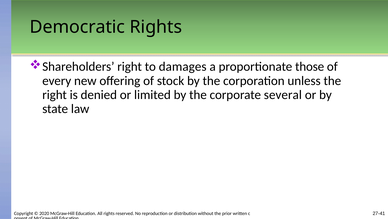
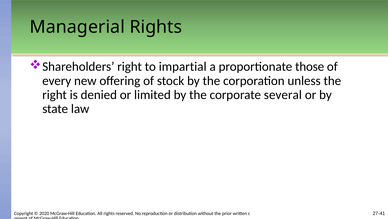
Democratic: Democratic -> Managerial (77, 27)
damages: damages -> impartial (183, 66)
